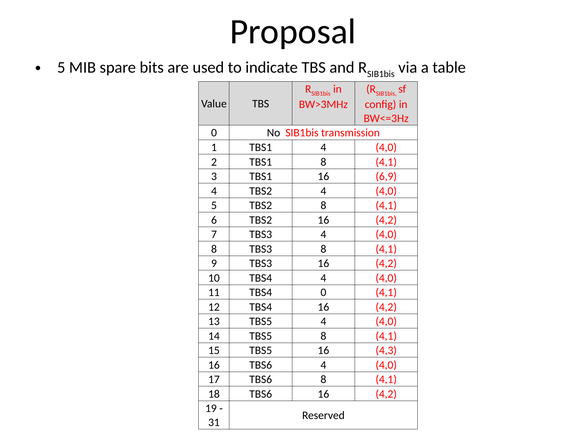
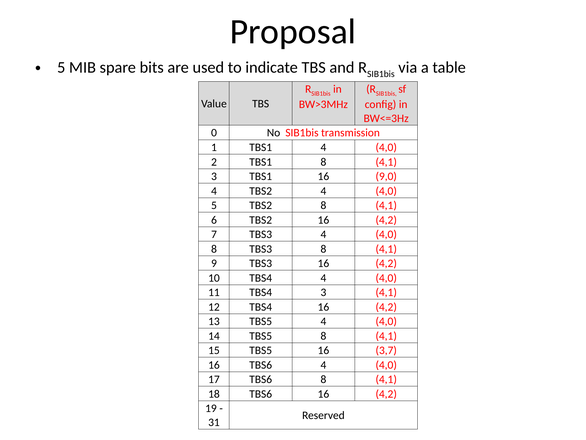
6,9: 6,9 -> 9,0 (386, 176)
TBS4 0: 0 -> 3 (323, 292)
4,3: 4,3 -> 3,7 (386, 350)
